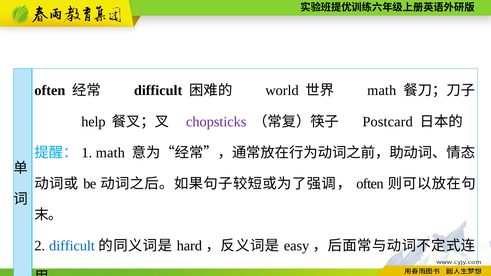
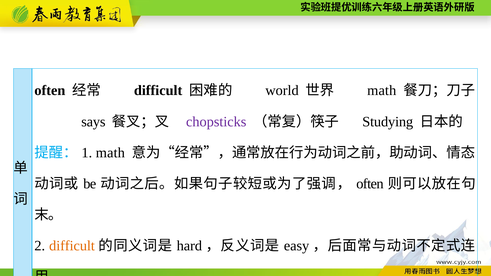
help: help -> says (93, 122)
Postcard: Postcard -> Studying (388, 122)
difficult colour: blue -> orange (72, 246)
